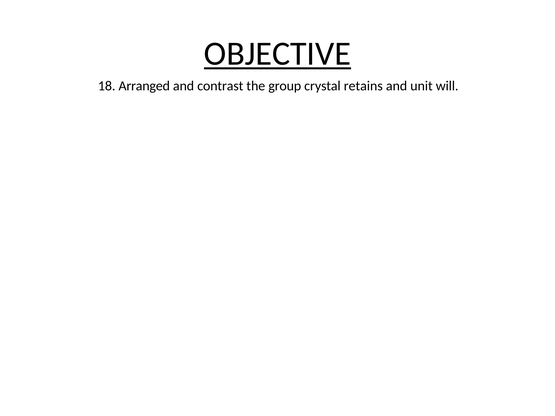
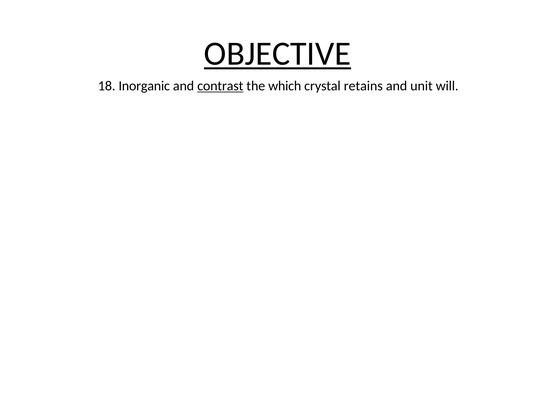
Arranged: Arranged -> Inorganic (144, 86)
contrast underline: none -> present (220, 86)
group: group -> which (285, 86)
